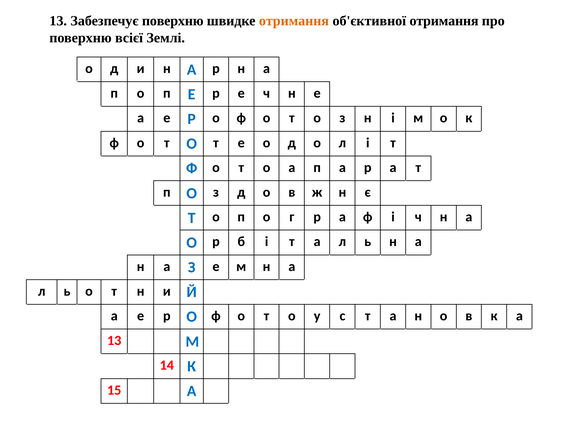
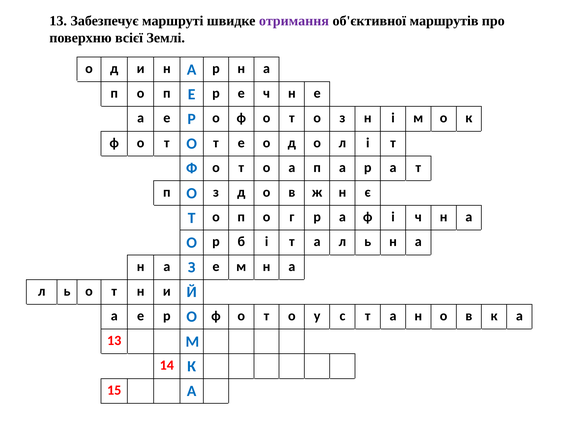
Забезпечує поверхню: поверхню -> маршруті (173, 21)
отримання colour: orange -> purple (294, 21)
об'єктивної отримання: отримання -> маршрутів (444, 21)
